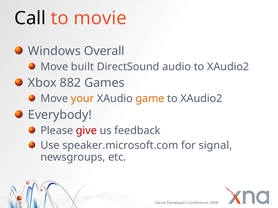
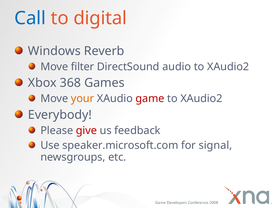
Call colour: black -> blue (30, 18)
movie: movie -> digital (100, 18)
Overall: Overall -> Reverb (104, 51)
built: built -> filter (83, 67)
882: 882 -> 368 (70, 83)
game colour: orange -> red (150, 99)
